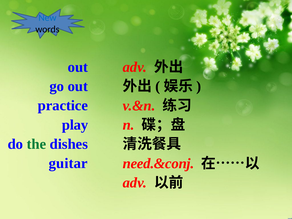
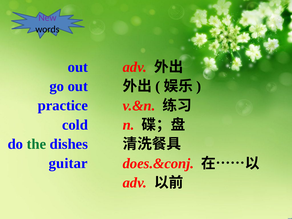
New colour: blue -> purple (47, 18)
play: play -> cold (75, 125)
need.&conj: need.&conj -> does.&conj (158, 163)
